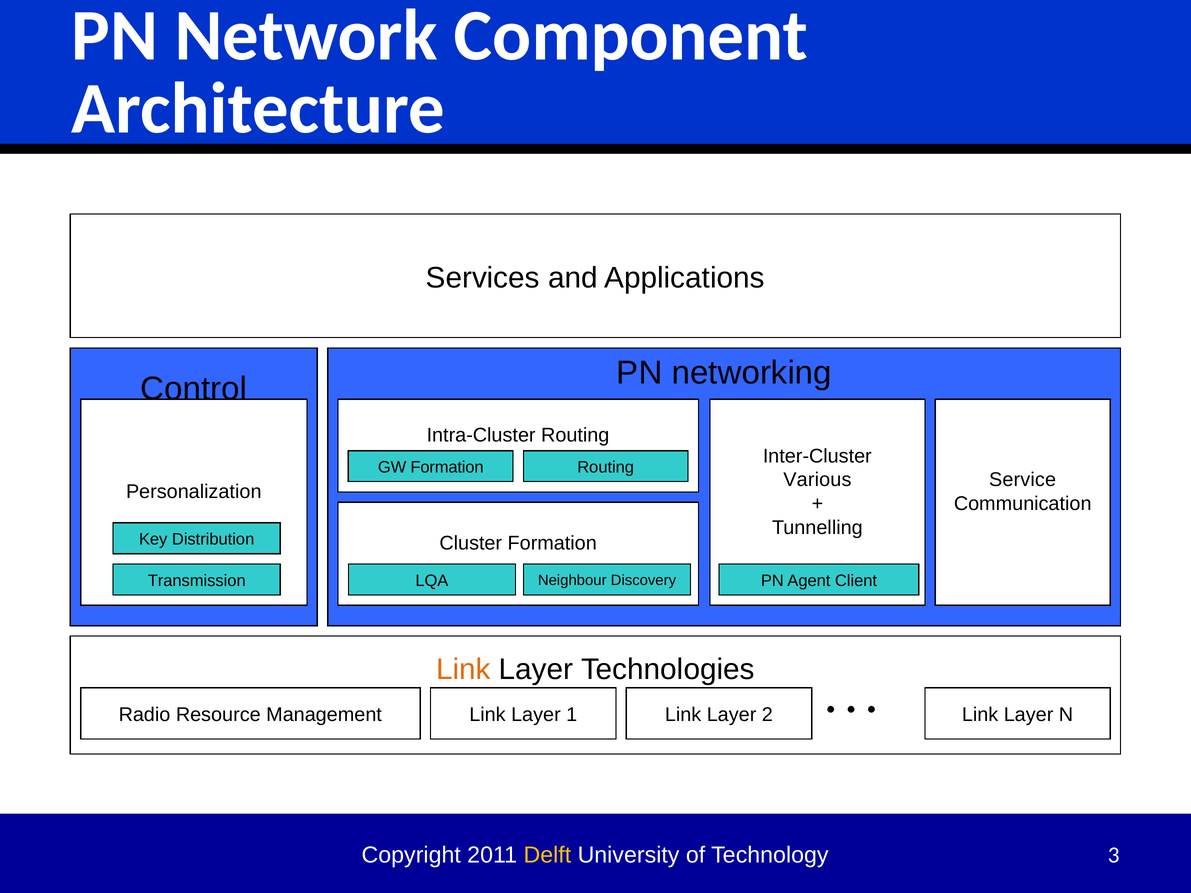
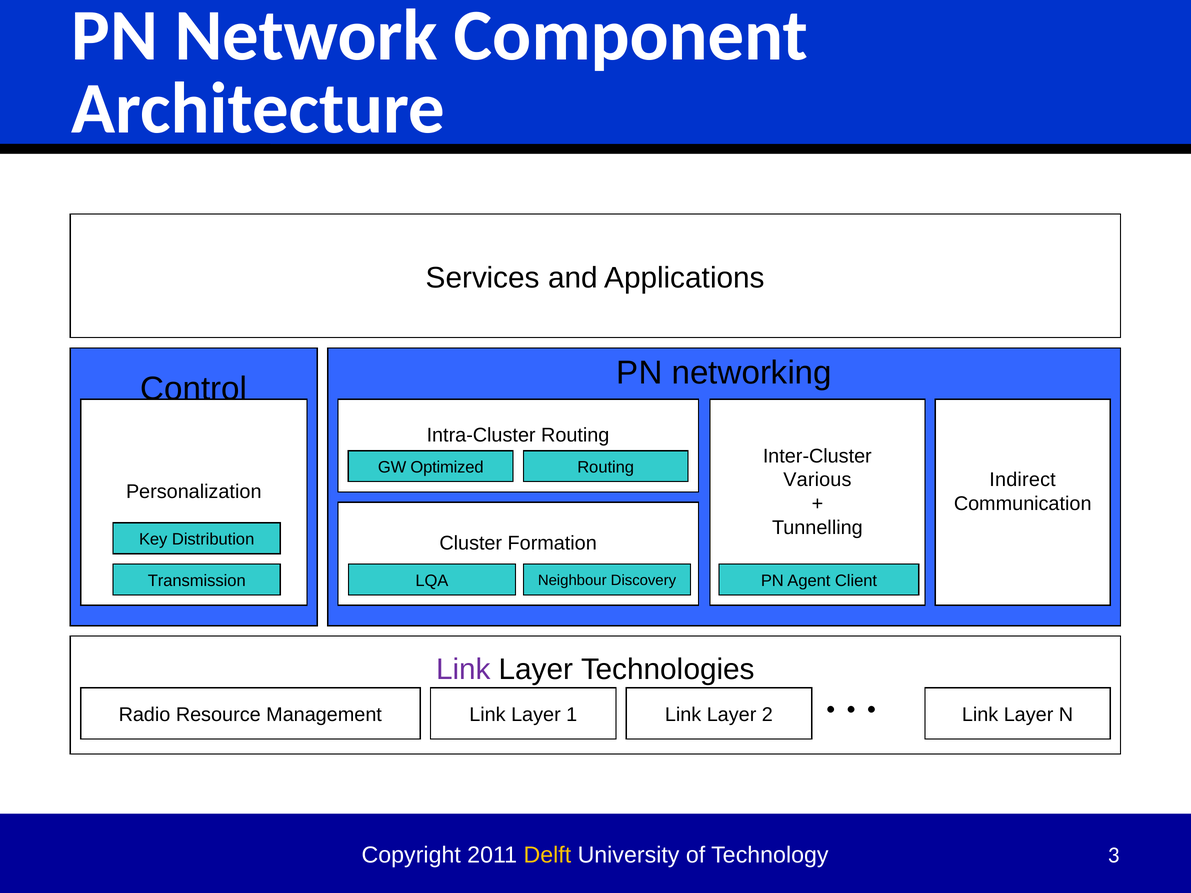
GW Formation: Formation -> Optimized (447, 468)
Service: Service -> Indirect (1023, 480)
Link colour: orange -> purple (463, 670)
